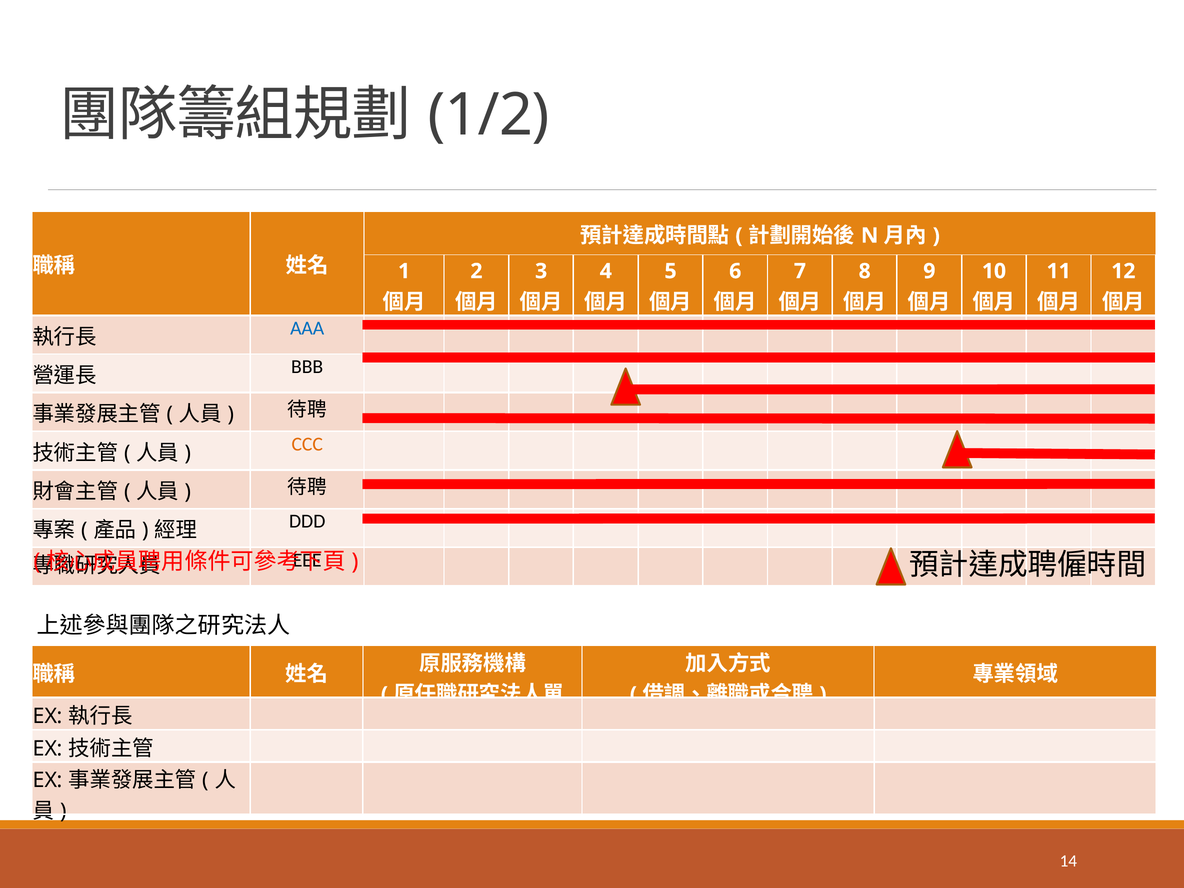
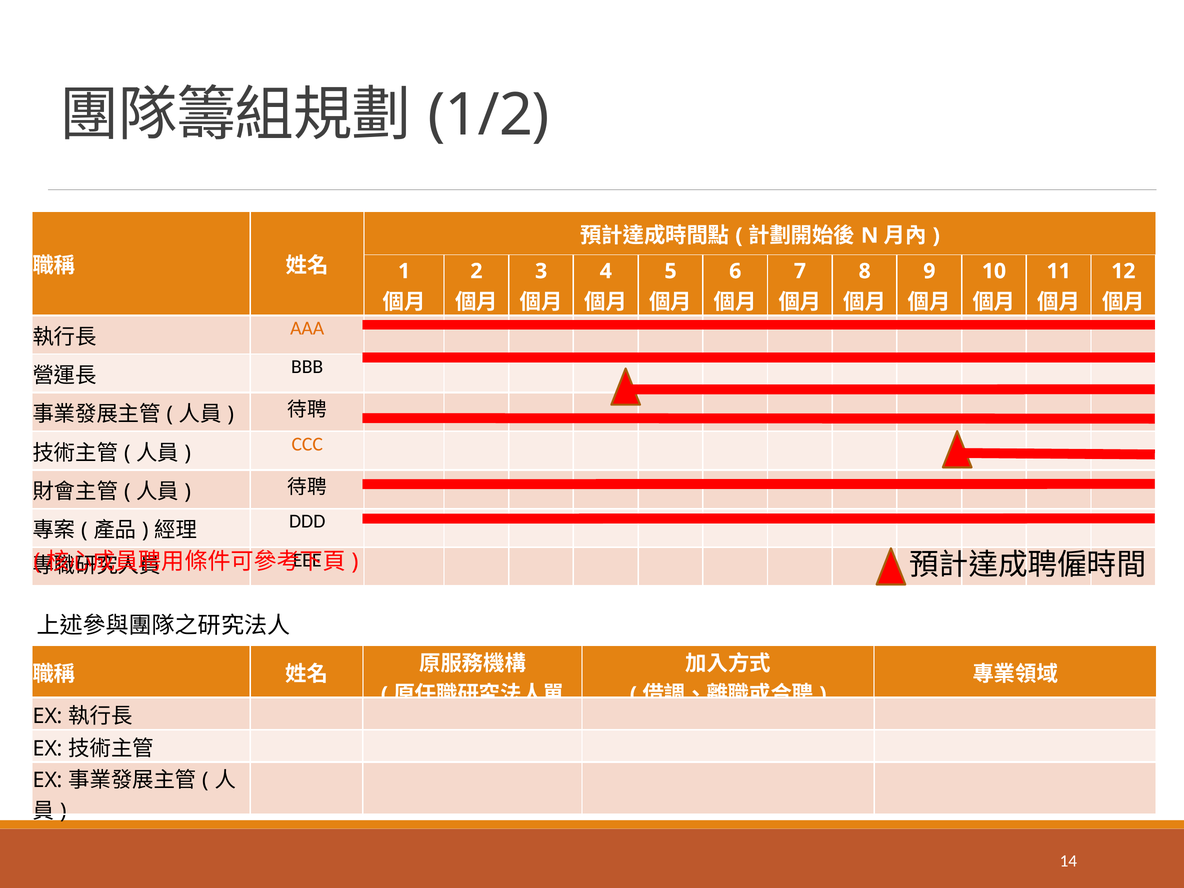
AAA colour: blue -> orange (307, 328)
